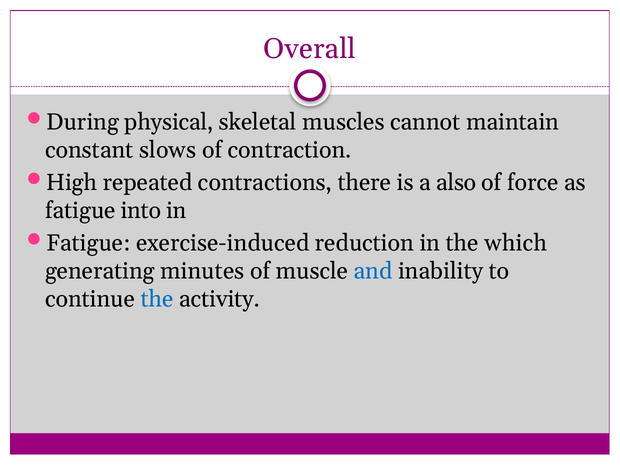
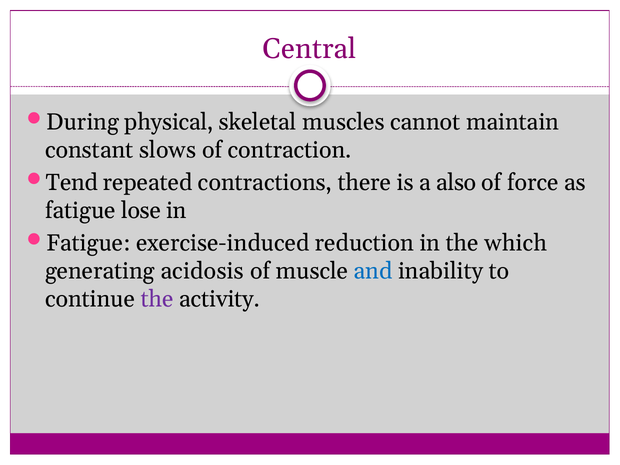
Overall: Overall -> Central (310, 49)
High: High -> Tend (72, 183)
into: into -> lose (141, 211)
minutes: minutes -> acidosis (202, 271)
the colour: blue -> purple (157, 299)
